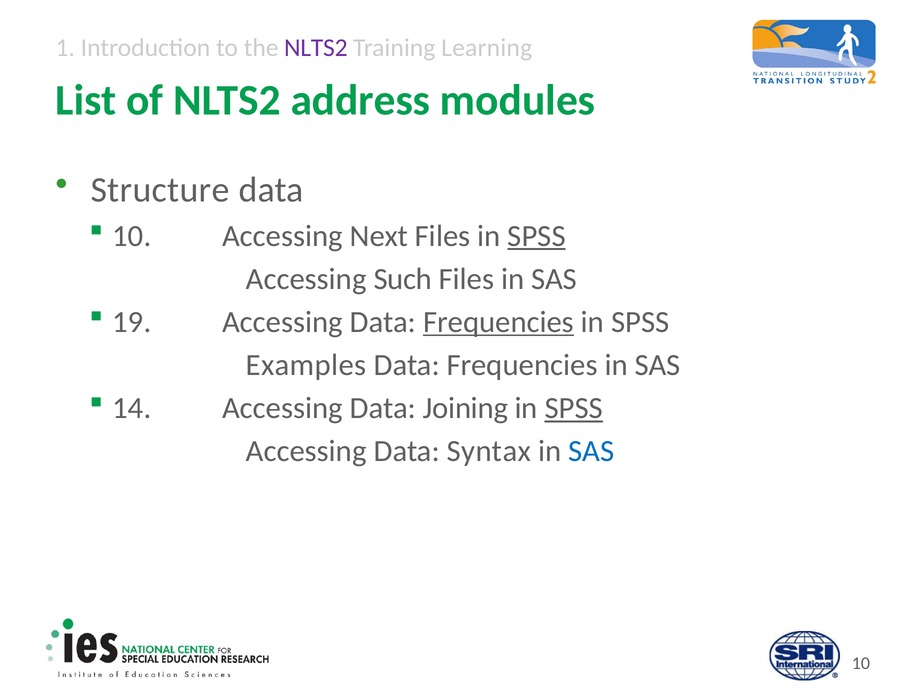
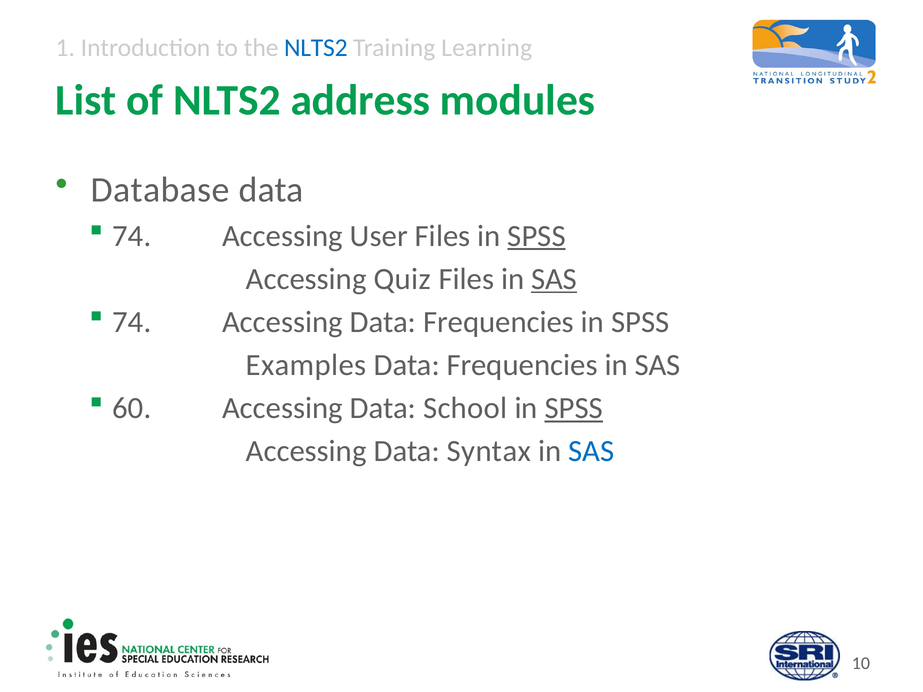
NLTS2 colour: purple -> blue (316, 48)
Structure: Structure -> Database (160, 190)
10: 10 -> 74 (132, 236)
Next: Next -> User (379, 236)
Such: Such -> Quiz (402, 279)
SAS underline: none -> present (554, 279)
19: 19 -> 74 (132, 322)
Frequencies underline: present -> none (499, 322)
14: 14 -> 60 (132, 408)
Joining: Joining -> School (465, 408)
